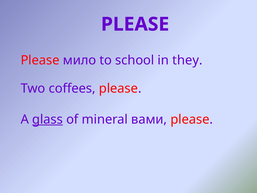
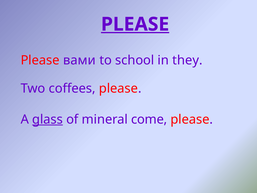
PLEASE underline: none -> present (135, 24)
мило: мило -> вами (79, 60)
вами: вами -> come (149, 119)
